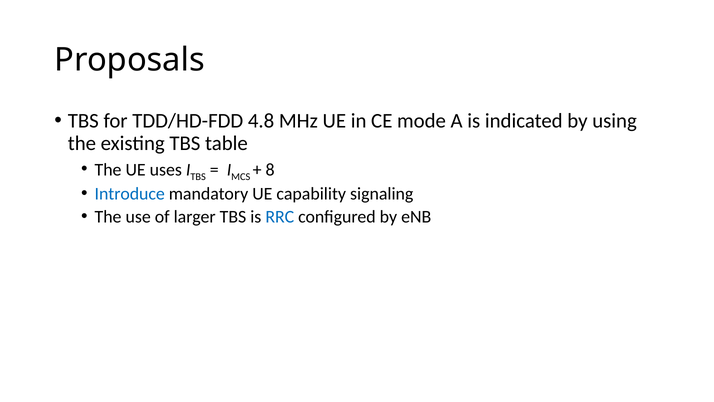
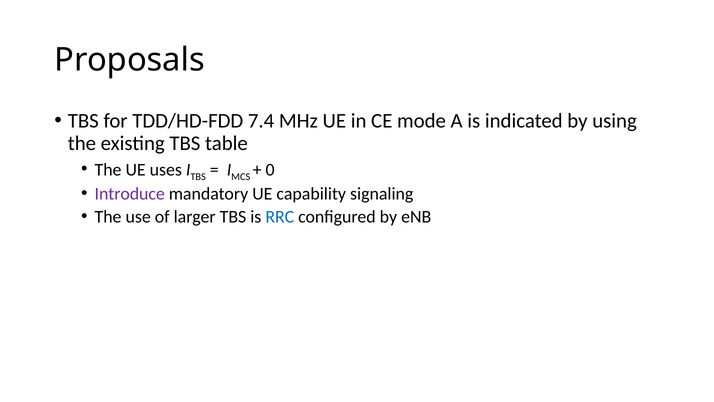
4.8: 4.8 -> 7.4 (261, 121)
8: 8 -> 0 (270, 170)
Introduce colour: blue -> purple (130, 193)
